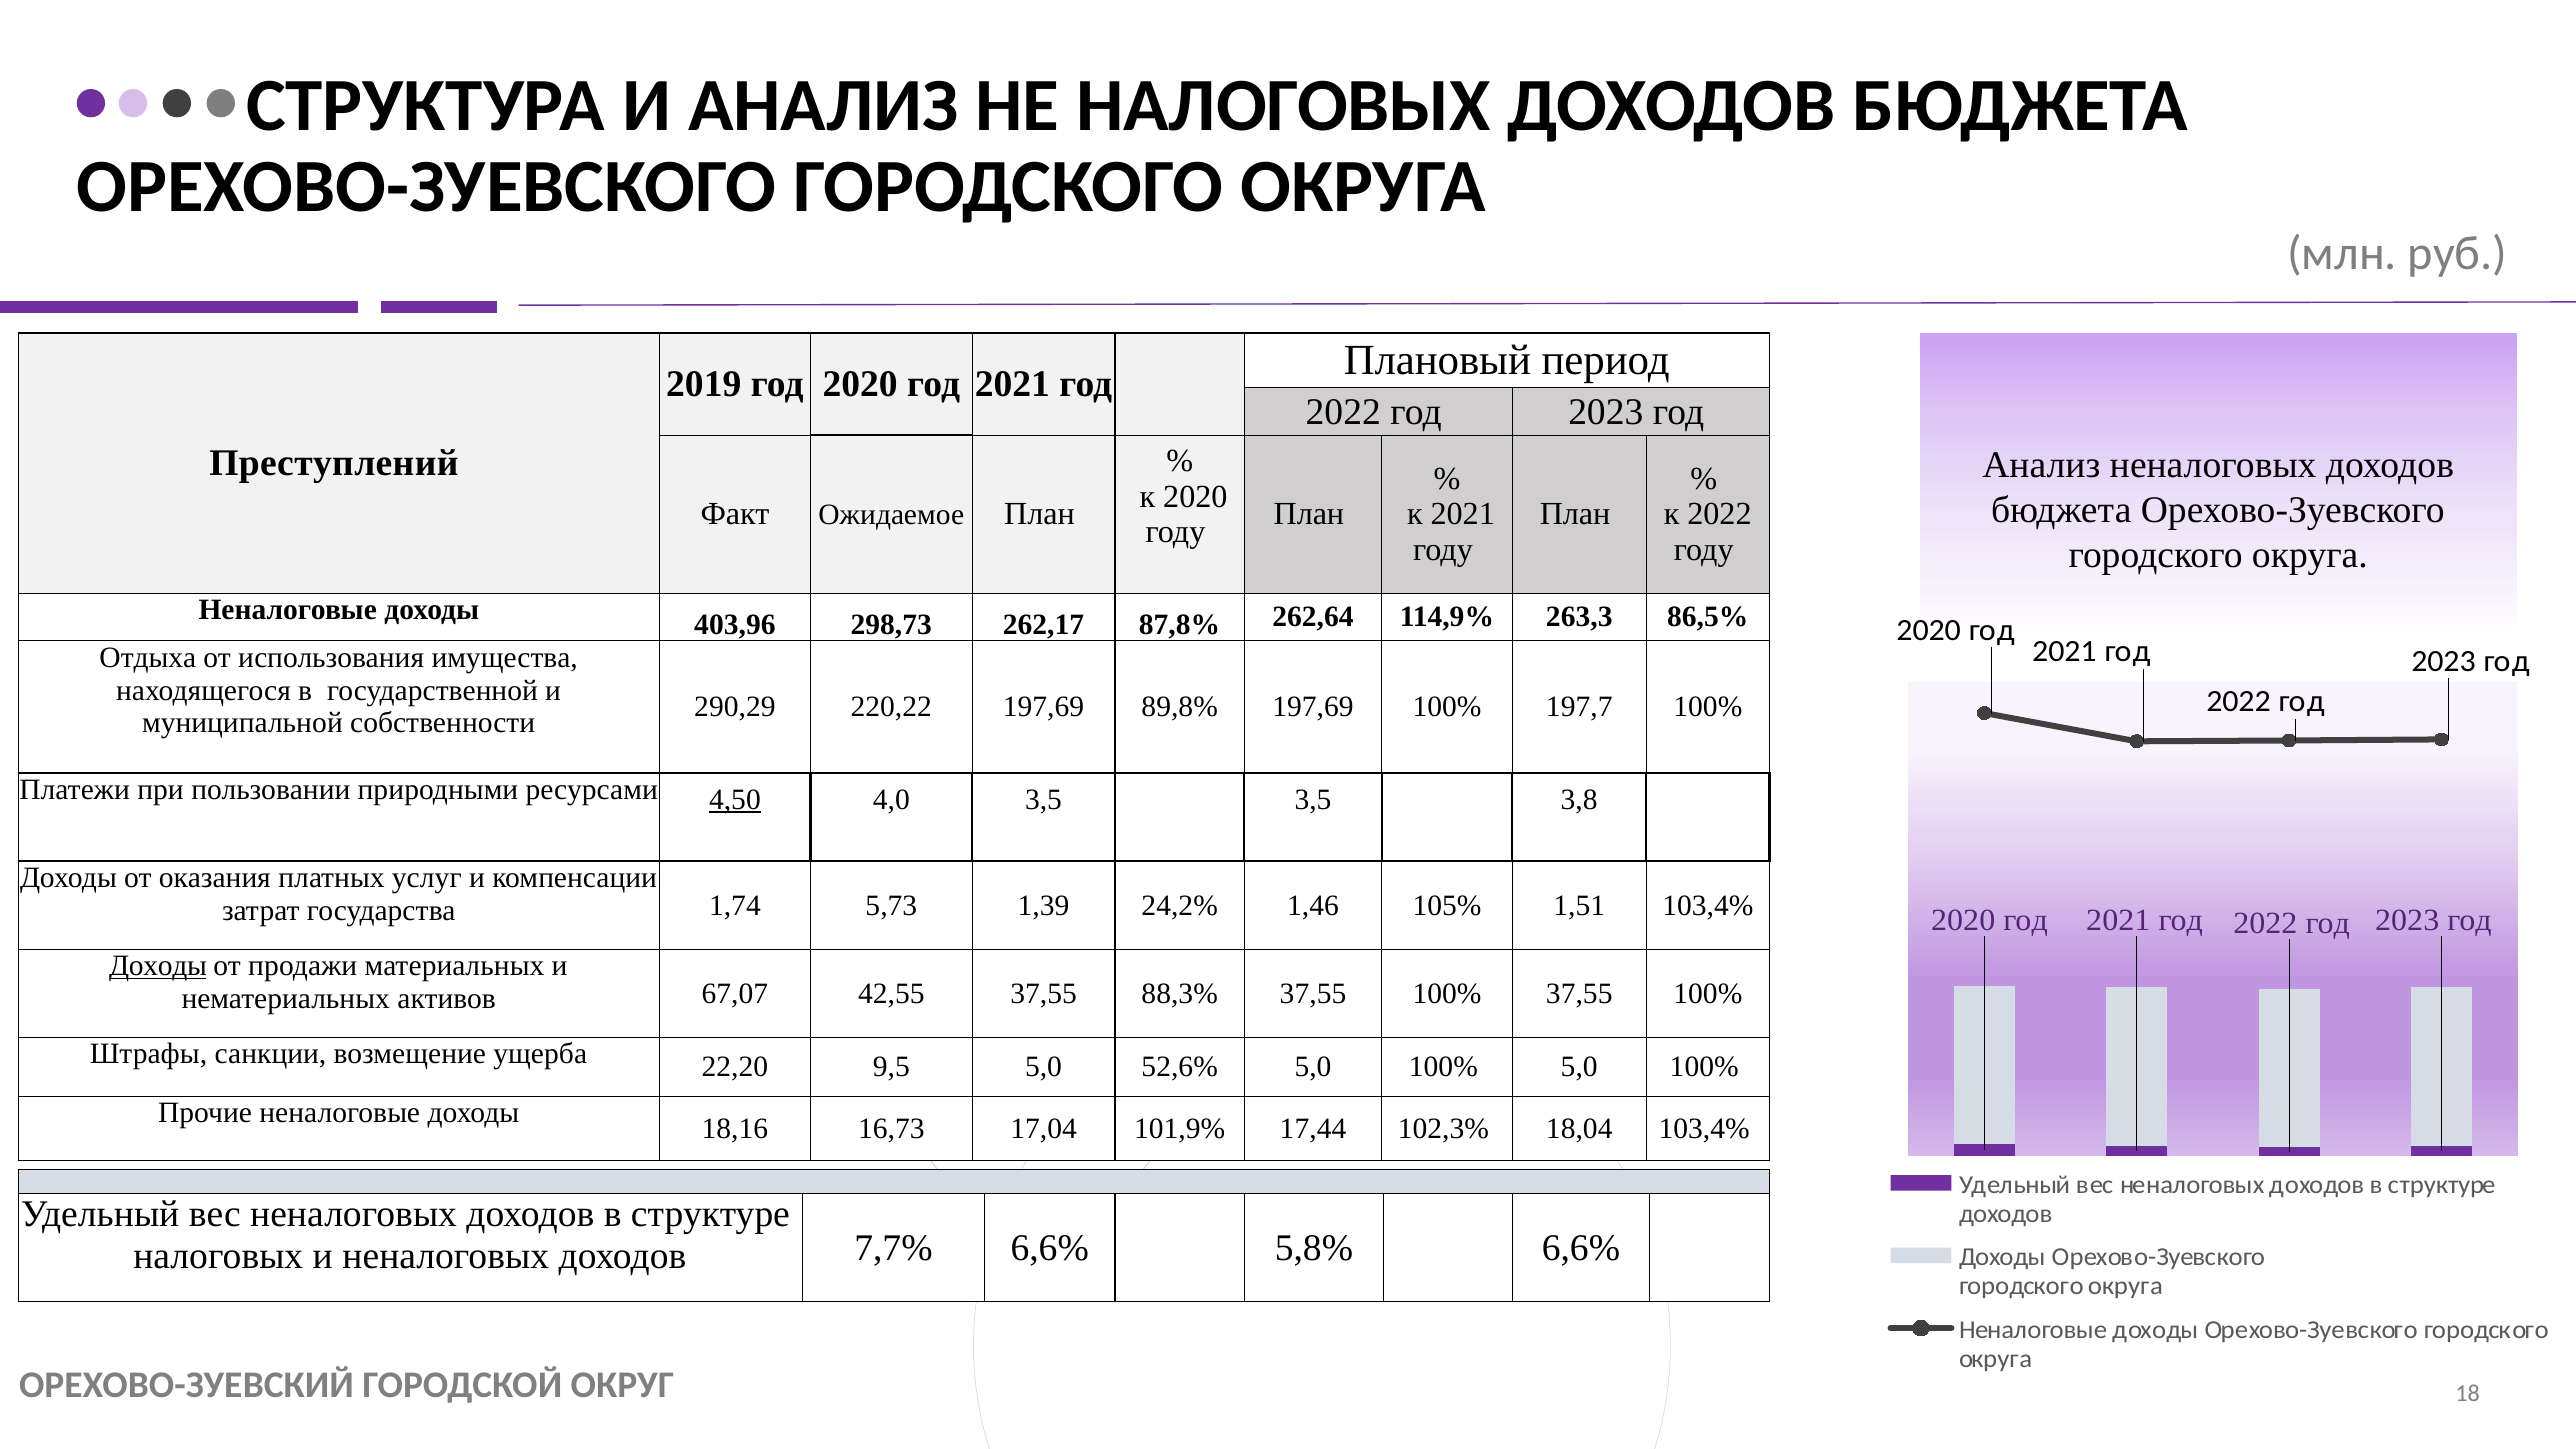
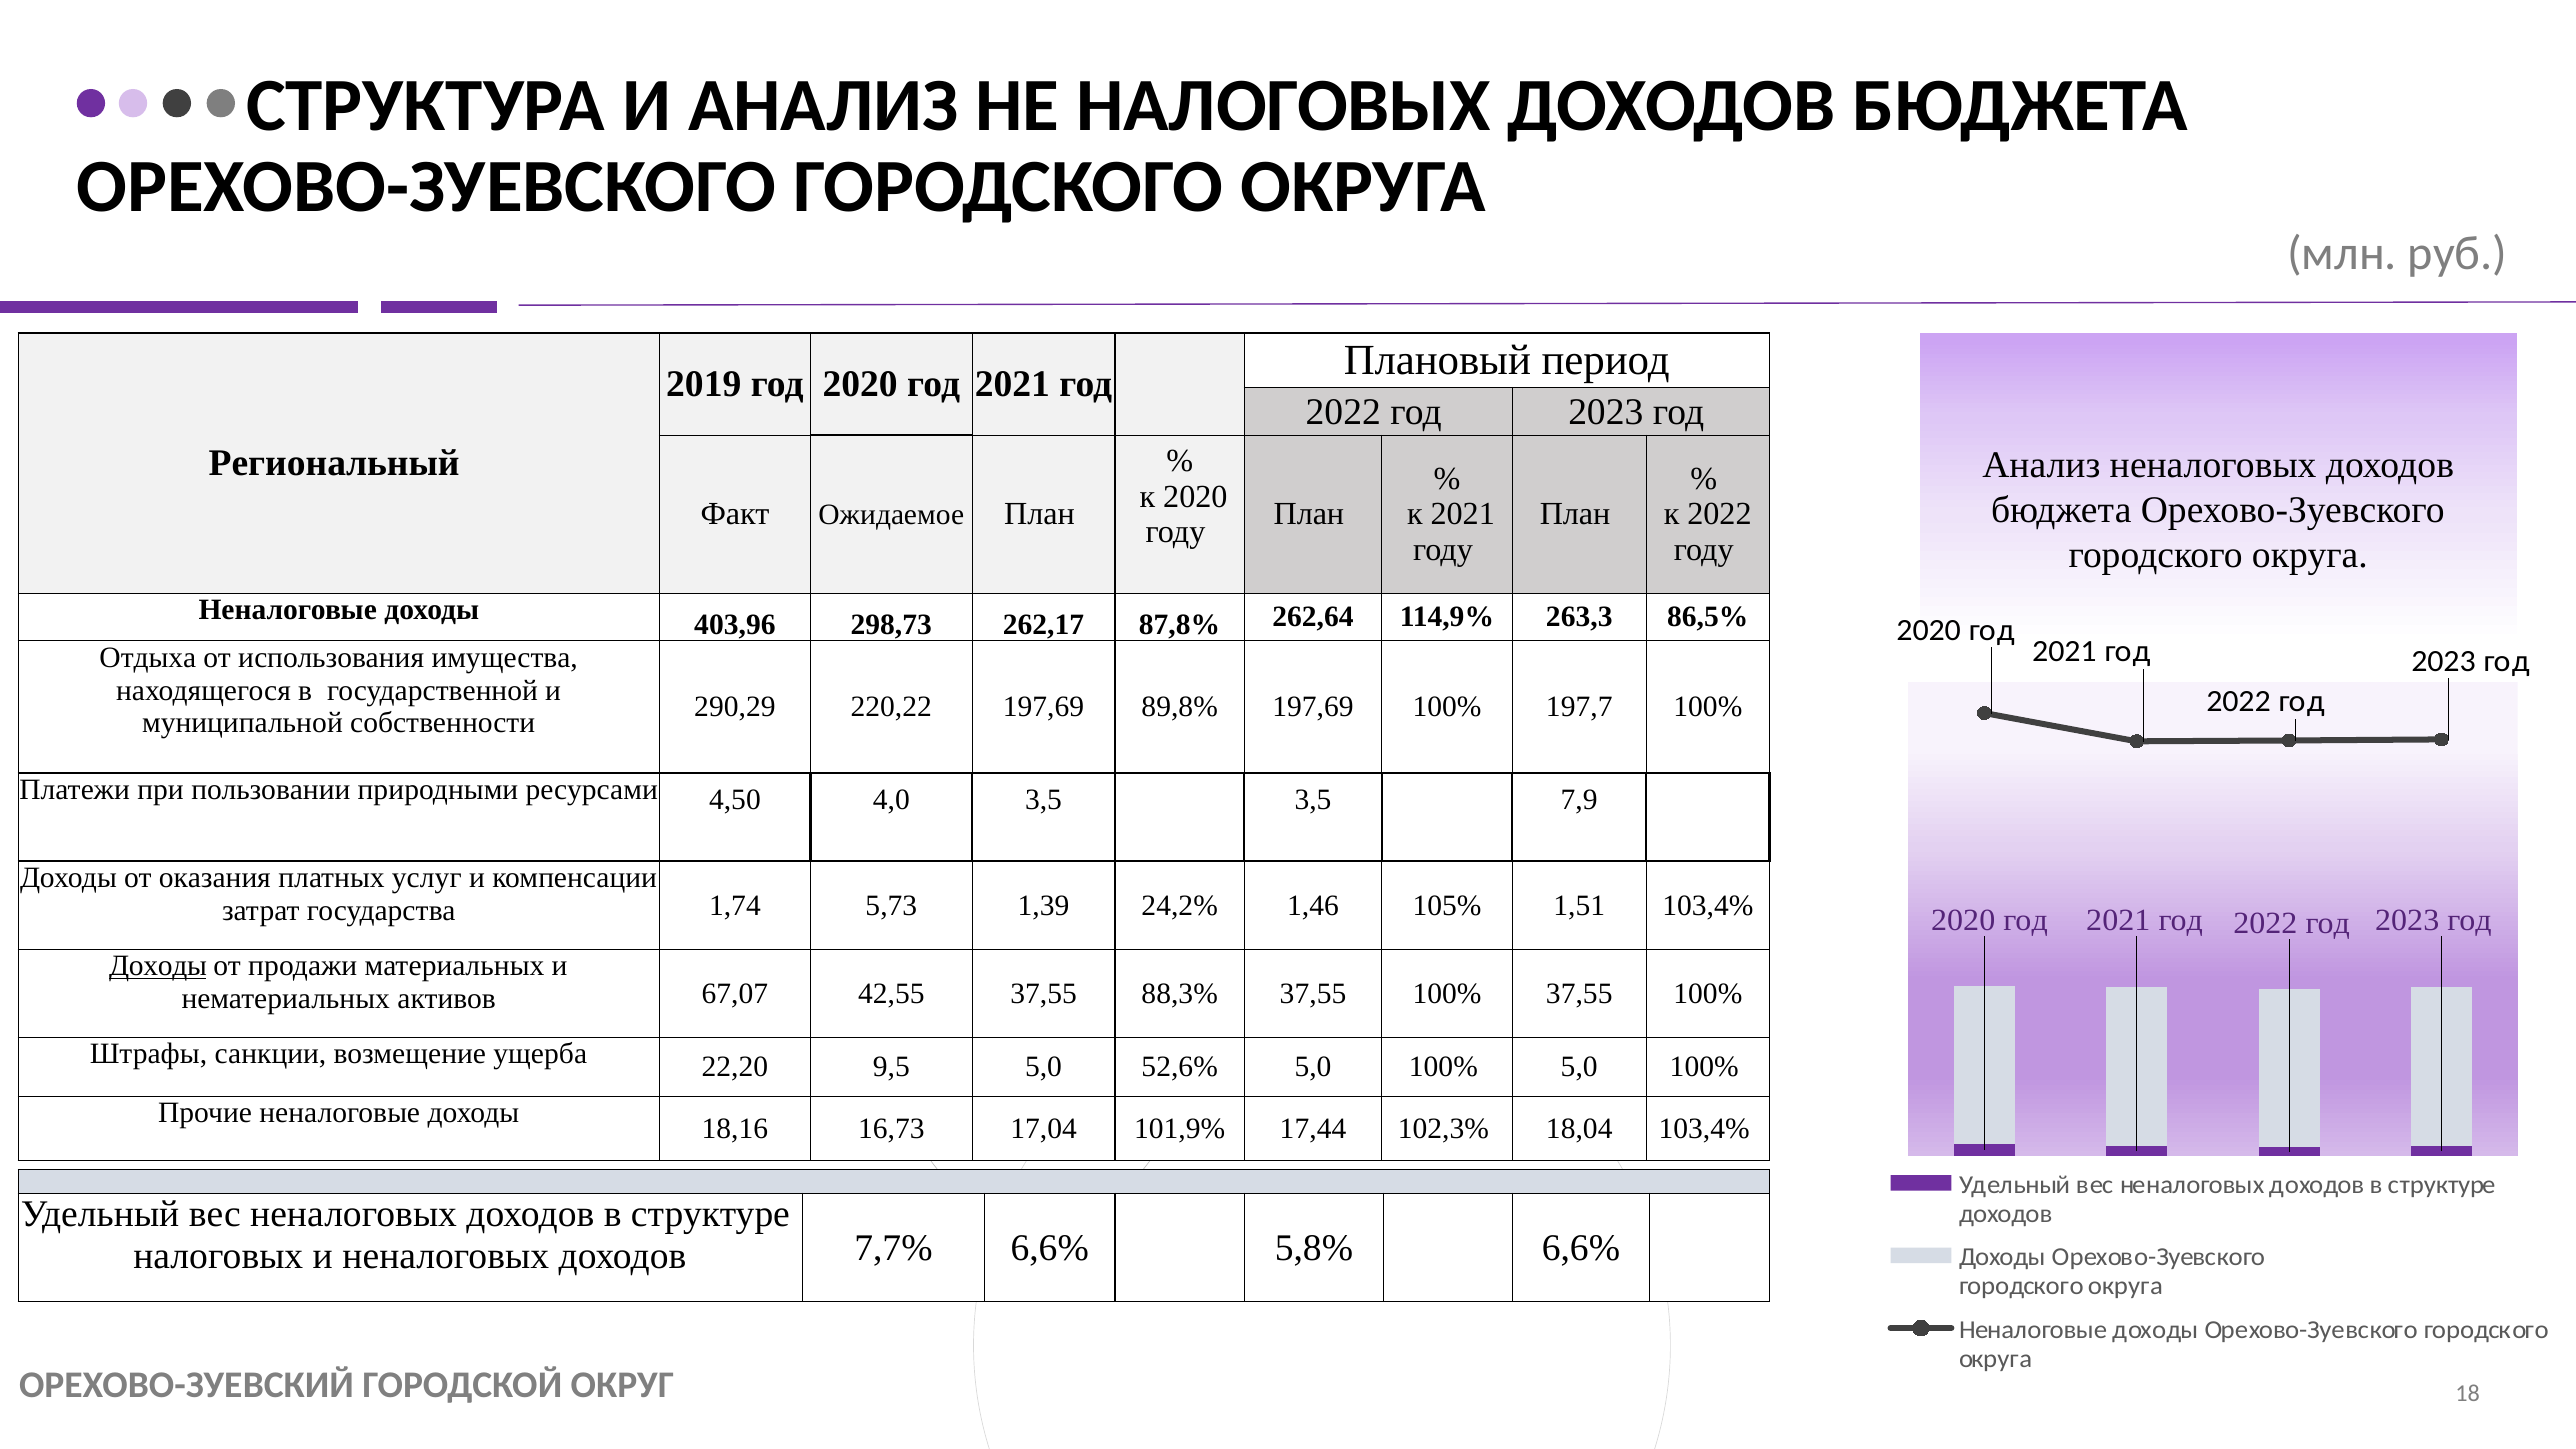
Преступлений: Преступлений -> Региональный (334, 463)
4,50 underline: present -> none (735, 799)
3,8: 3,8 -> 7,9 (1579, 799)
